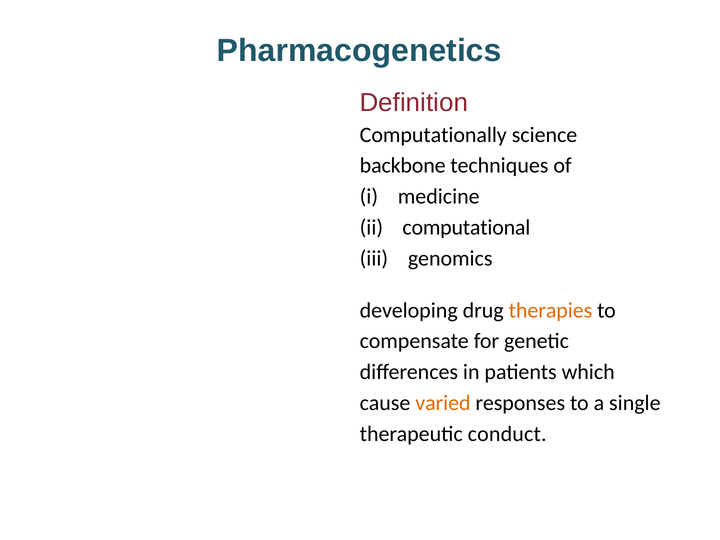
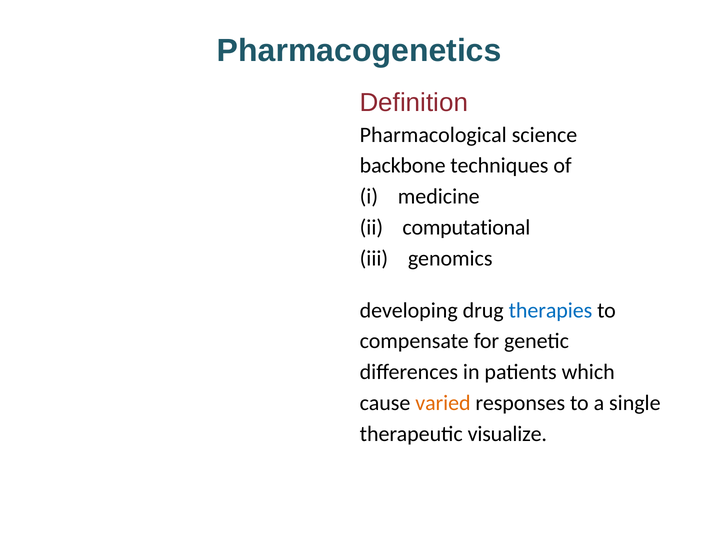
Computationally: Computationally -> Pharmacological (433, 135)
therapies colour: orange -> blue (550, 310)
conduct: conduct -> visualize (507, 434)
